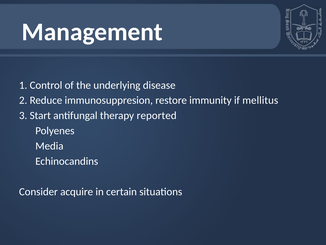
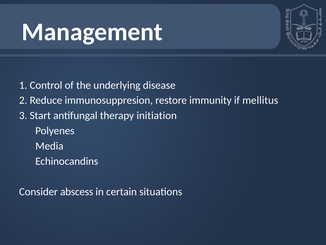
reported: reported -> initiation (157, 115)
acquire: acquire -> abscess (77, 191)
